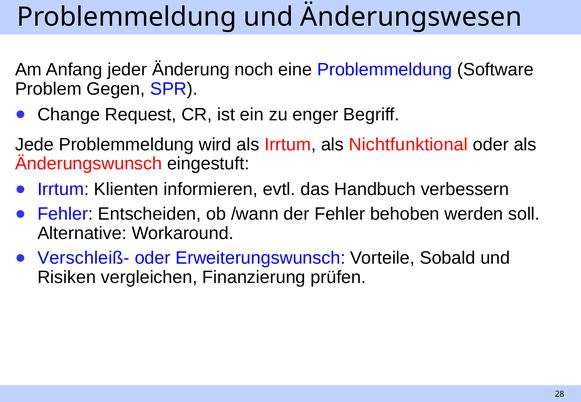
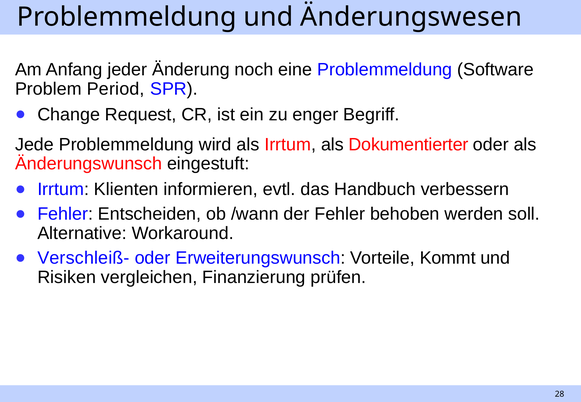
Gegen: Gegen -> Period (116, 89)
Nichtfunktional: Nichtfunktional -> Dokumentierter (408, 145)
Sobald: Sobald -> Kommt (448, 258)
